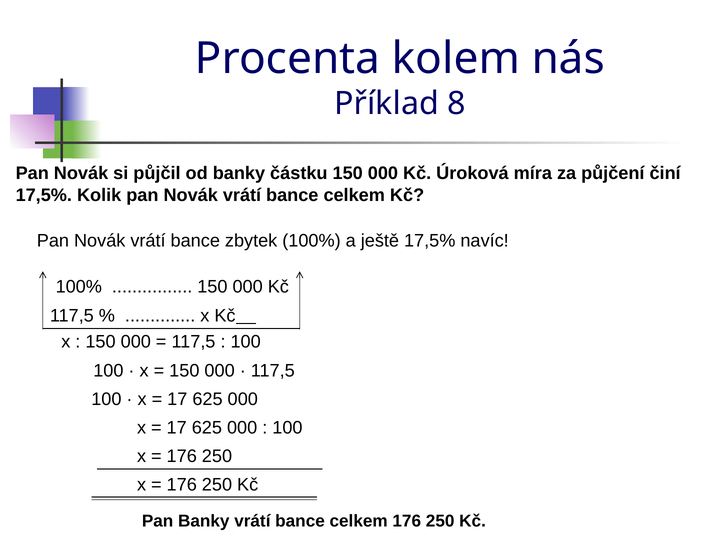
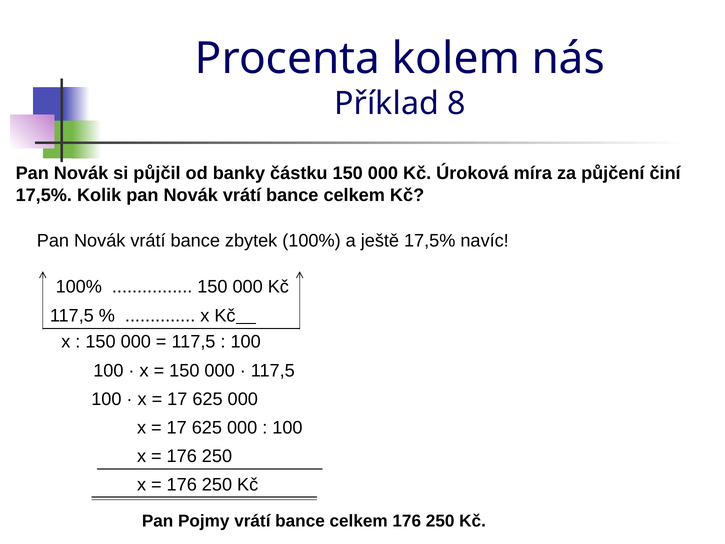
Pan Banky: Banky -> Pojmy (204, 521)
